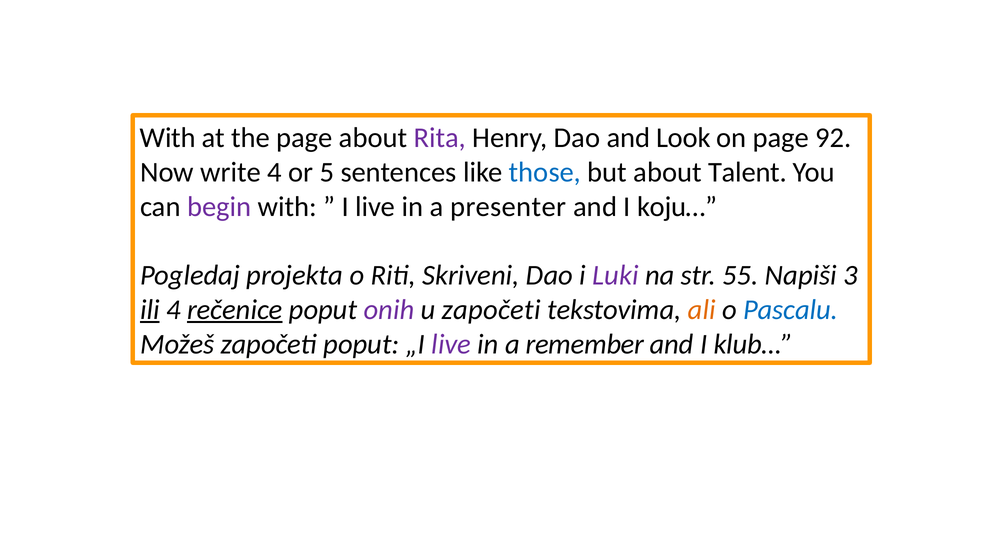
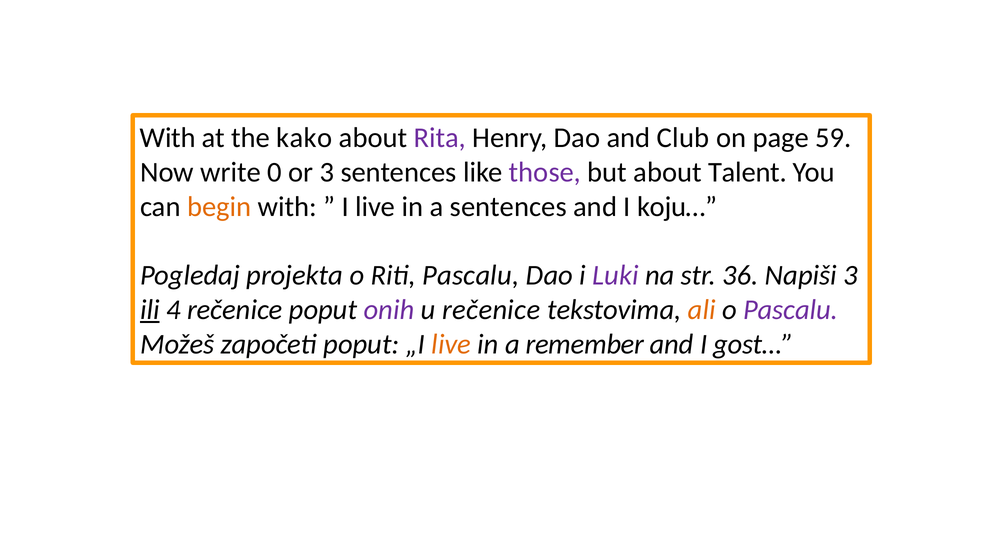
the page: page -> kako (304, 138)
Look: Look -> Club (683, 138)
92: 92 -> 59 (833, 138)
write 4: 4 -> 0 (275, 172)
or 5: 5 -> 3 (327, 172)
those colour: blue -> purple (545, 172)
begin colour: purple -> orange (219, 207)
a presenter: presenter -> sentences (508, 207)
Riti Skriveni: Skriveni -> Pascalu (471, 275)
55: 55 -> 36 (740, 275)
rečenice underline: present -> none (235, 310)
u započeti: započeti -> rečenice (491, 310)
Pascalu colour: blue -> purple (791, 310)
live colour: purple -> orange (451, 344)
klub…: klub… -> gost… (753, 344)
